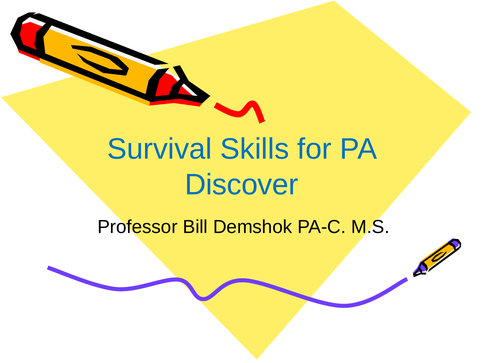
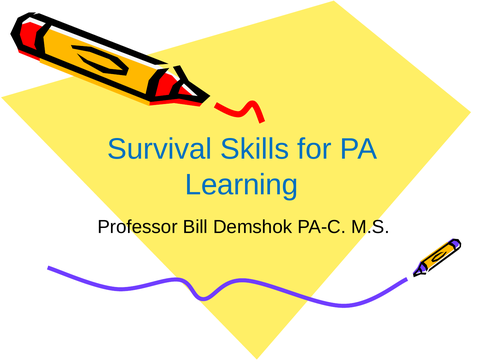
Discover: Discover -> Learning (242, 184)
